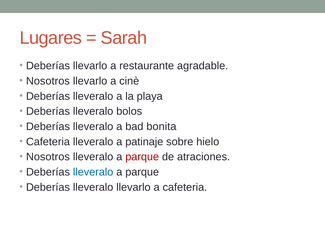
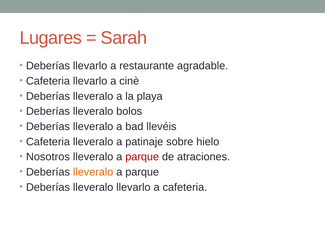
Nosotros: Nosotros -> Cafeteria (48, 81)
bonita: bonita -> llevéis (161, 126)
lleveralo colour: blue -> orange (93, 172)
